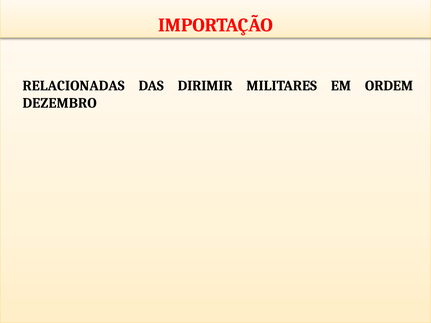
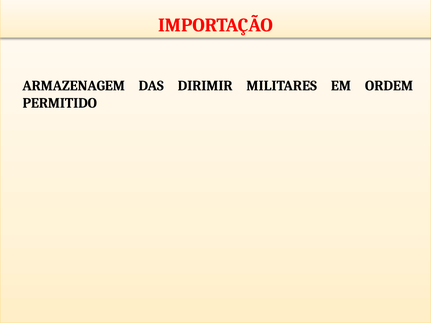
RELACIONADAS: RELACIONADAS -> ARMAZENAGEM (74, 86)
DEZEMBRO: DEZEMBRO -> PERMITIDO (60, 103)
